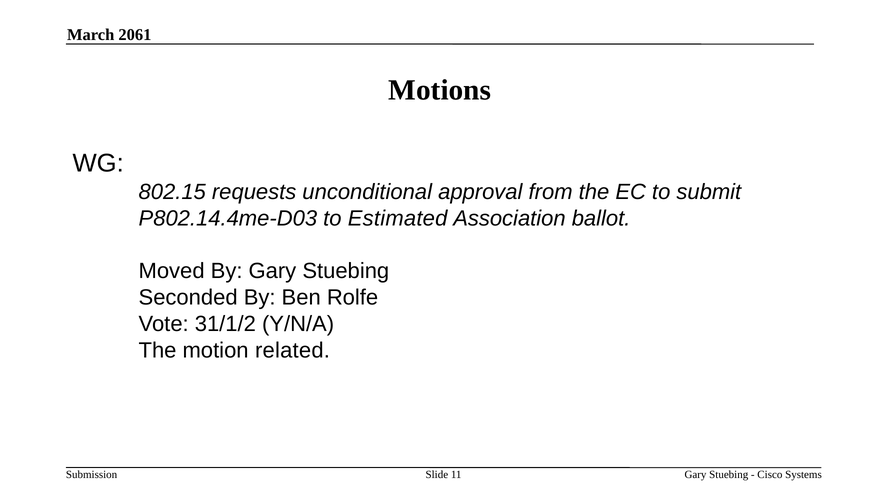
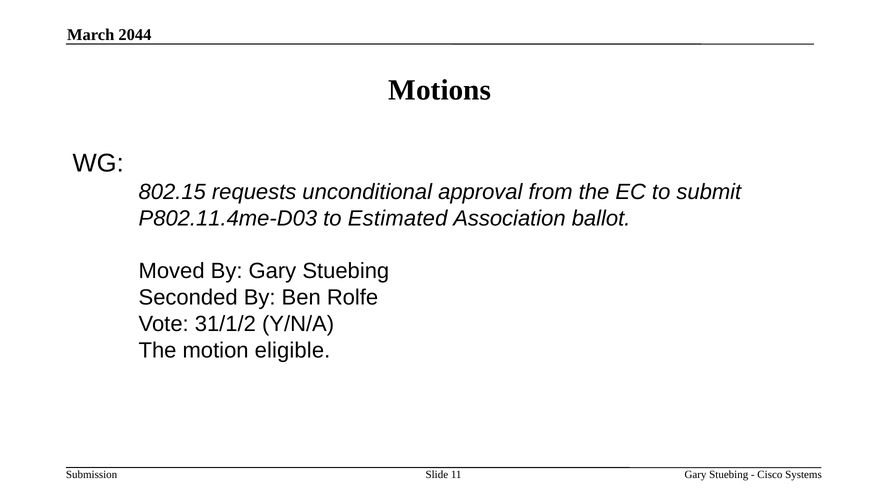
2061: 2061 -> 2044 (135, 35)
P802.14.4me-D03: P802.14.4me-D03 -> P802.11.4me-D03 (228, 218)
related: related -> eligible (293, 350)
